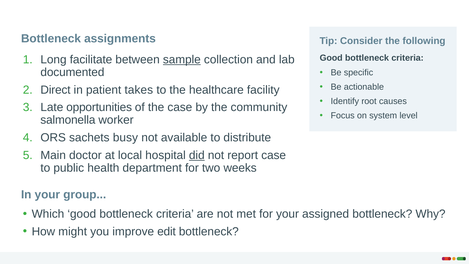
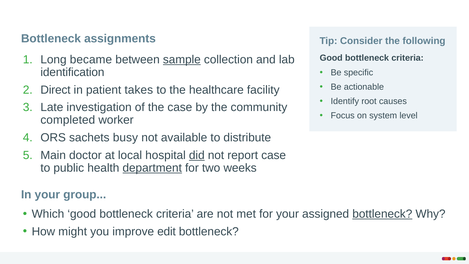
facilitate: facilitate -> became (91, 60)
documented: documented -> identification (72, 72)
opportunities: opportunities -> investigation (99, 107)
salmonella: salmonella -> completed (68, 120)
department underline: none -> present (152, 168)
bottleneck underline: none -> present (382, 214)
